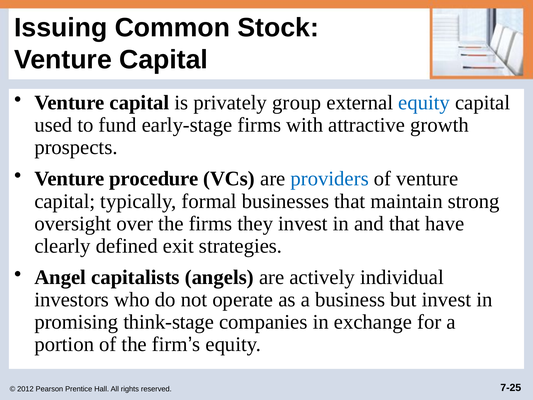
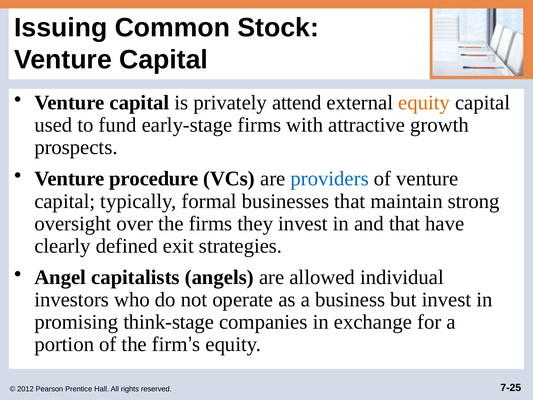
group: group -> attend (297, 103)
equity colour: blue -> orange (424, 103)
actively: actively -> allowed (322, 277)
